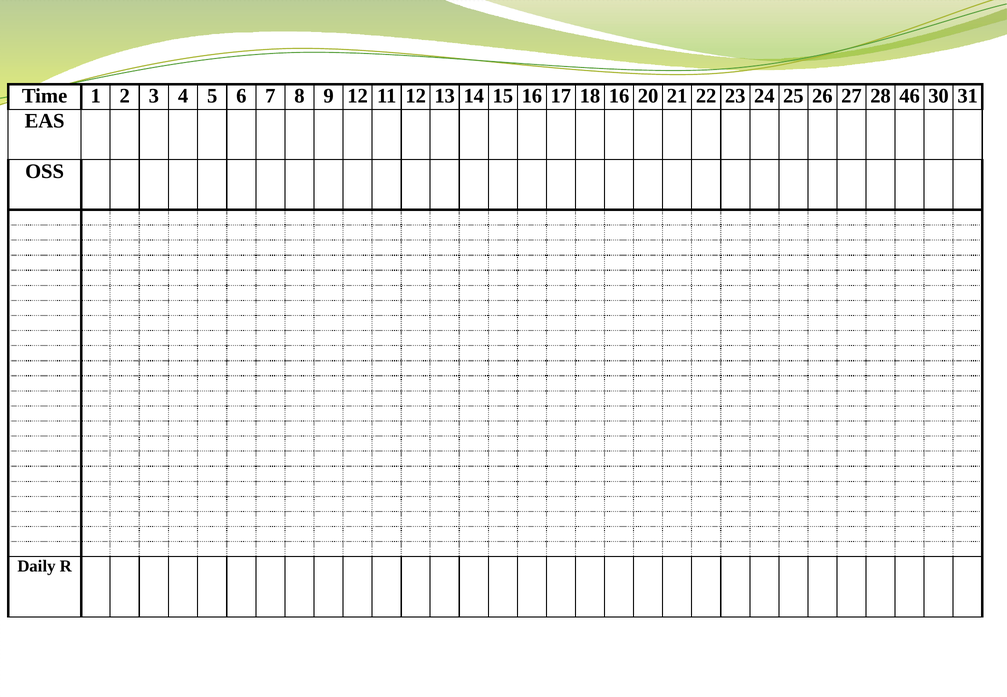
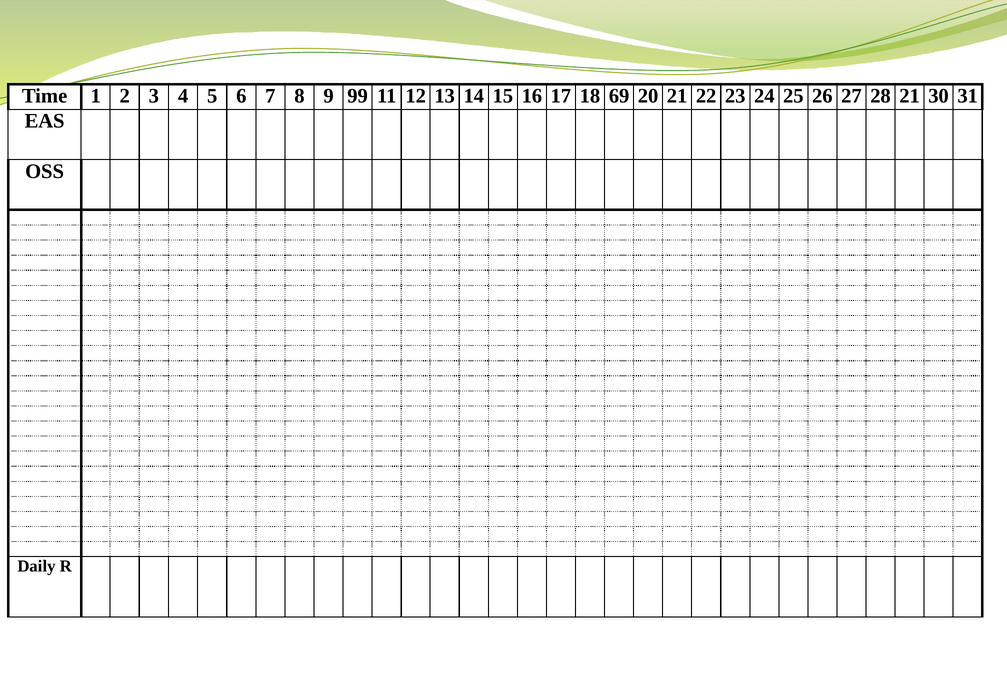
9 12: 12 -> 99 (358, 96)
18 16: 16 -> 69 (619, 96)
28 46: 46 -> 21 (910, 96)
